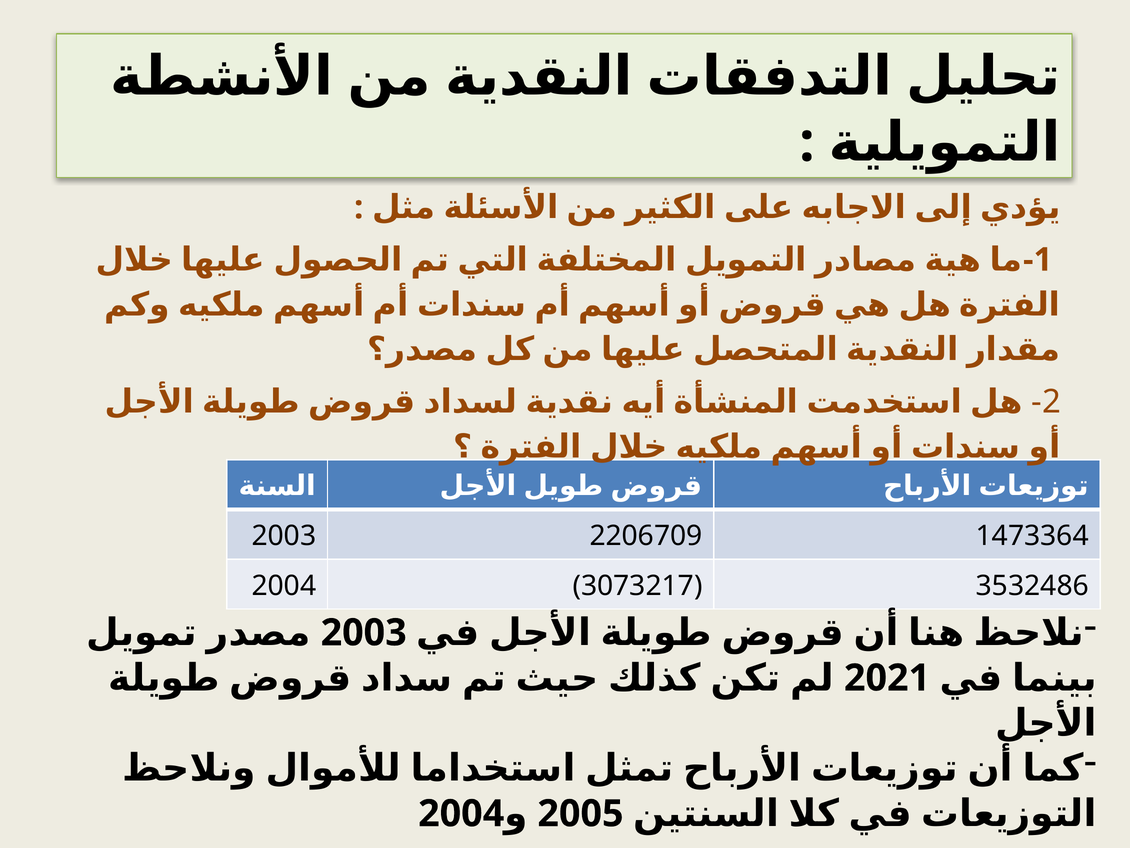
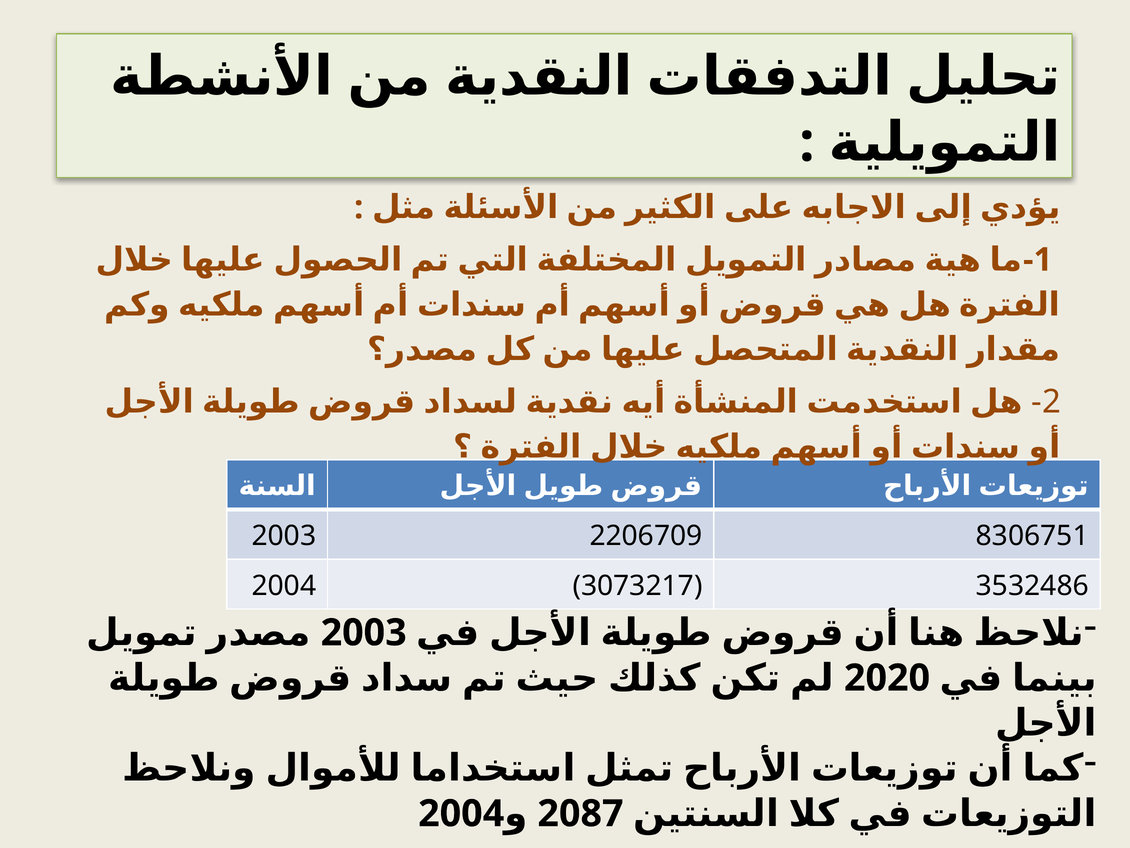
1473364: 1473364 -> 8306751 (1032, 536)
2021: 2021 -> 2020 (887, 678)
2005: 2005 -> 2087 (580, 813)
